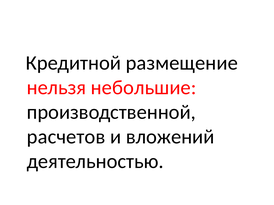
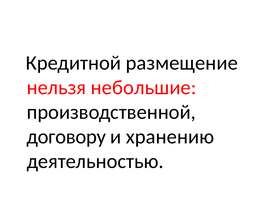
расчетов: расчетов -> договору (66, 137)
вложений: вложений -> хранению (170, 137)
